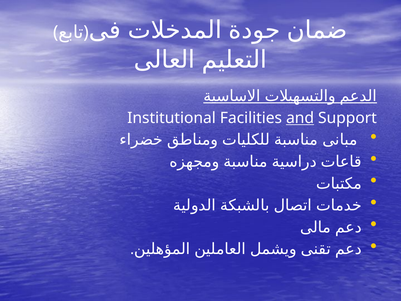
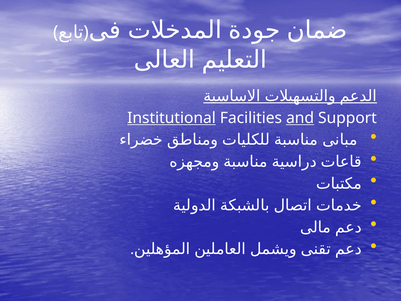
Institutional underline: none -> present (171, 118)
